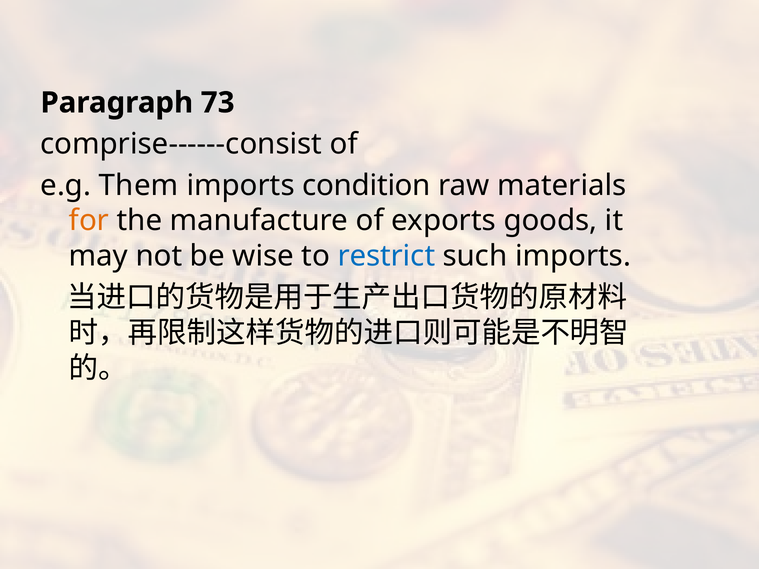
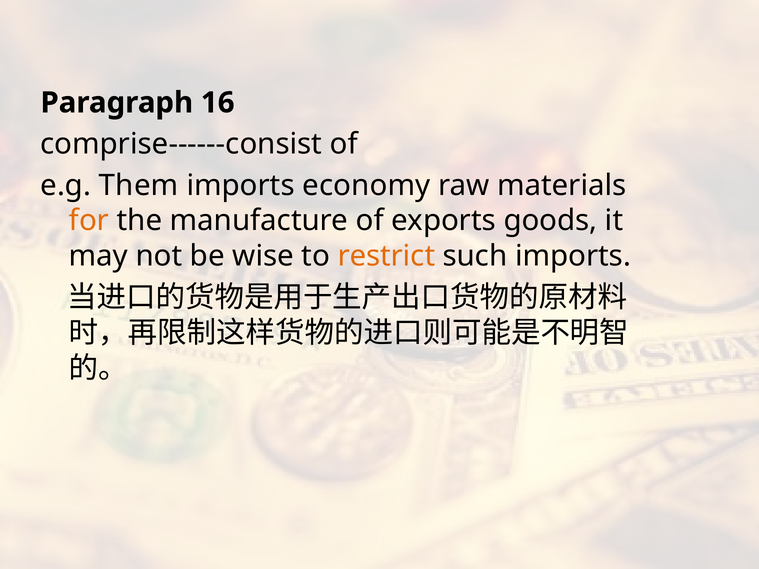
73: 73 -> 16 (218, 103)
condition: condition -> economy (366, 185)
restrict colour: blue -> orange (386, 256)
